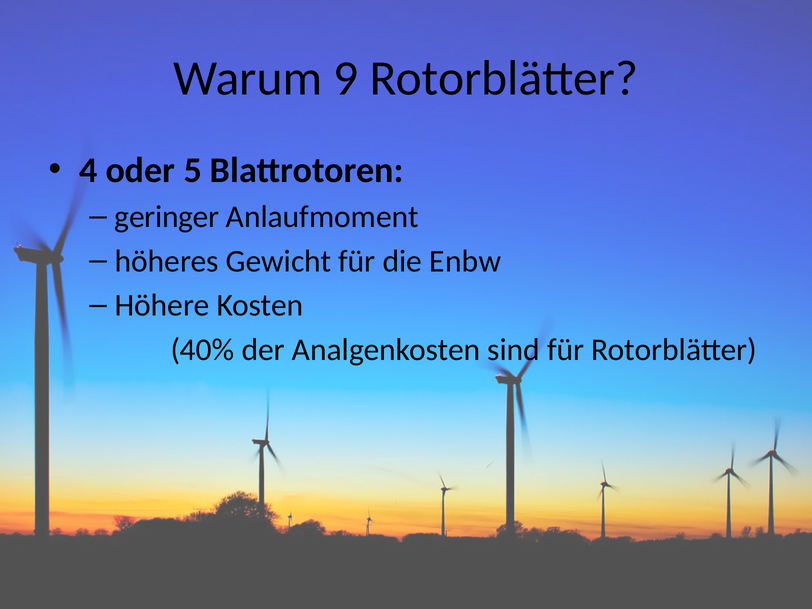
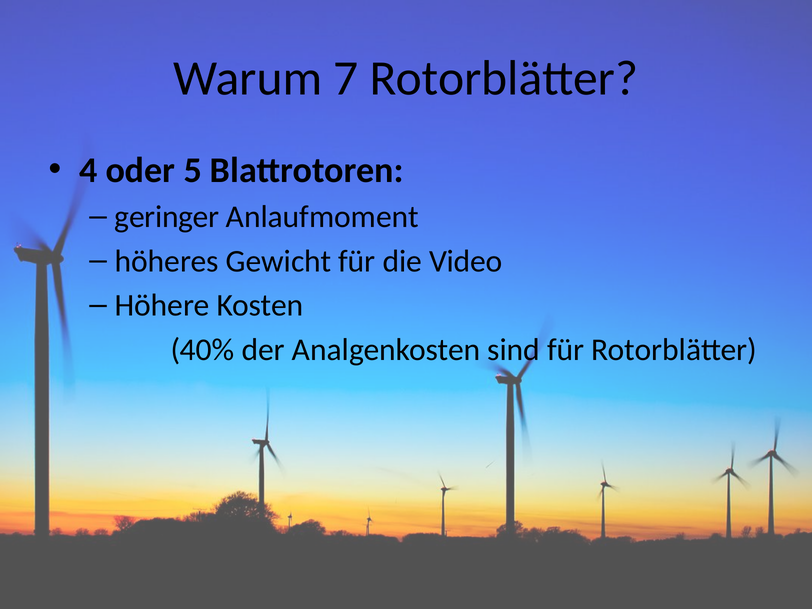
9: 9 -> 7 (346, 79)
Enbw: Enbw -> Video (466, 261)
